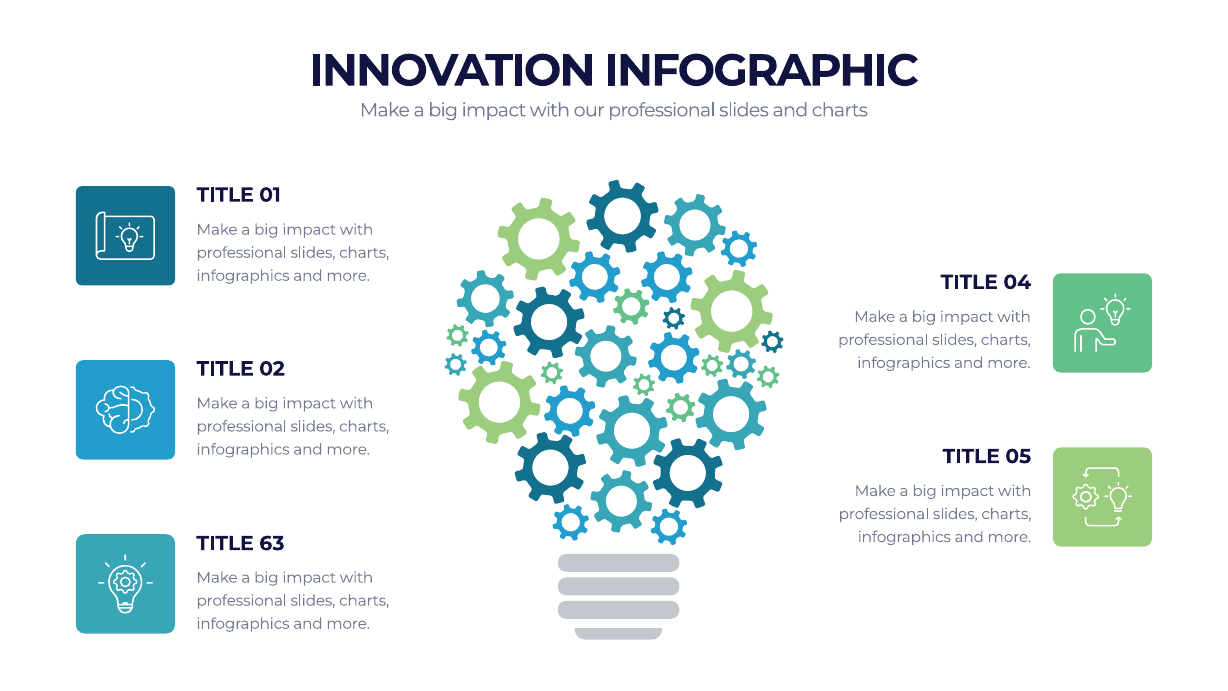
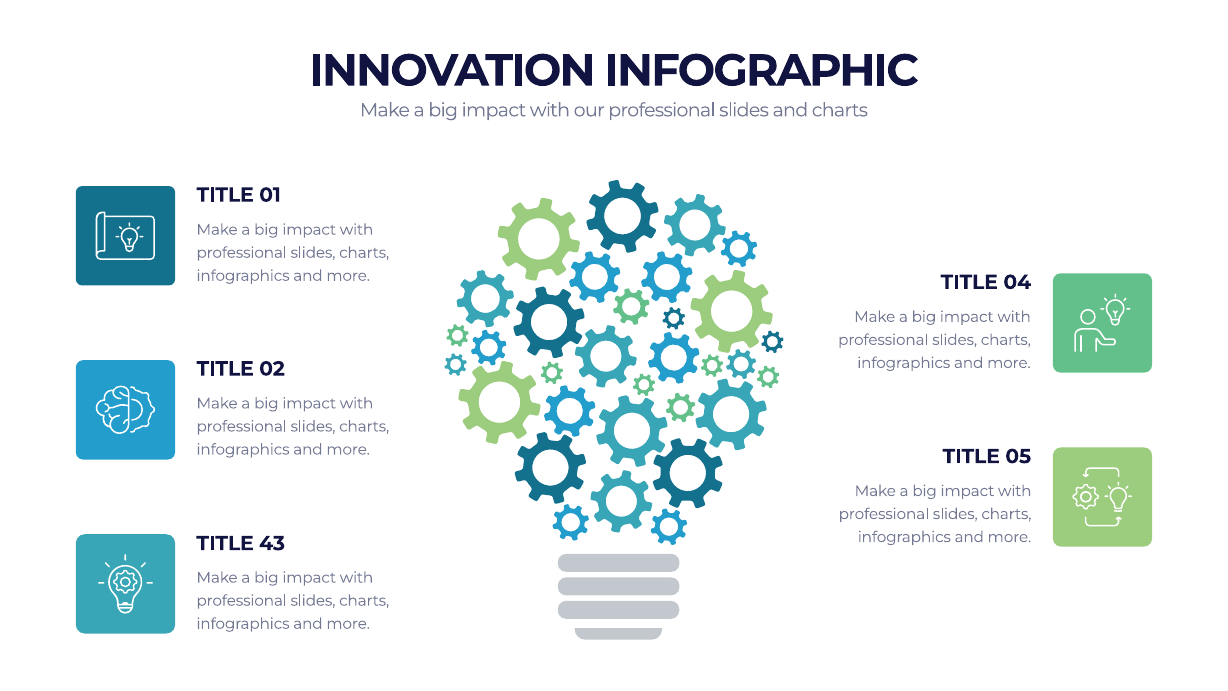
63: 63 -> 43 (272, 543)
